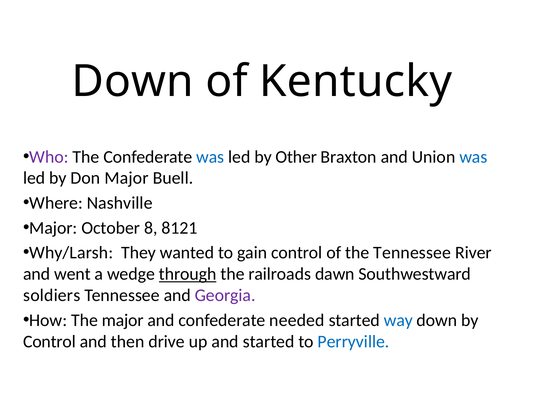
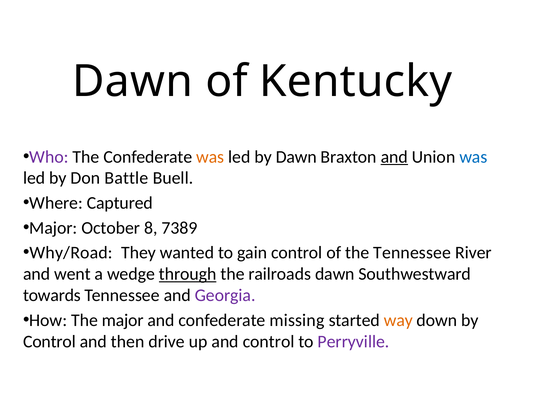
Down: Down -> Dawn (133, 81)
was colour: blue -> orange (210, 157)
by Other: Other -> Dawn (296, 157)
and underline: none -> present (394, 157)
Don Major: Major -> Battle (126, 178)
Nashville: Nashville -> Captured (120, 203)
8121: 8121 -> 7389 (179, 228)
Why/Larsh: Why/Larsh -> Why/Road (71, 253)
soldiers: soldiers -> towards (52, 295)
needed: needed -> missing (297, 320)
way colour: blue -> orange (398, 320)
and started: started -> control (269, 341)
Perryville colour: blue -> purple (354, 341)
